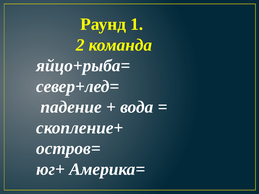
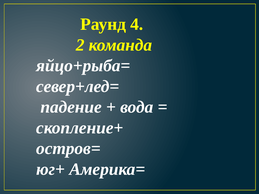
1: 1 -> 4 (137, 24)
